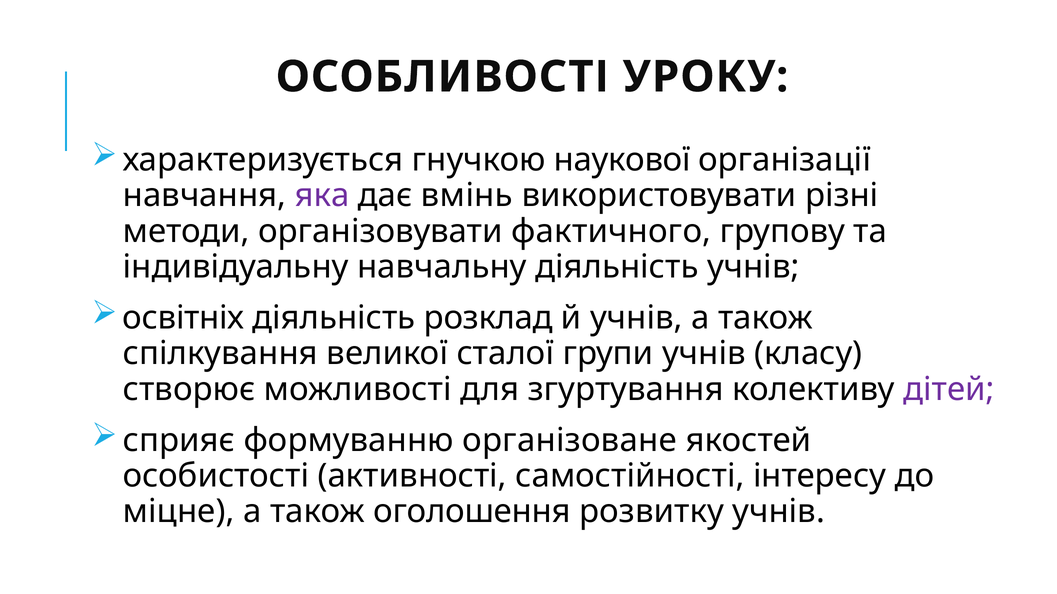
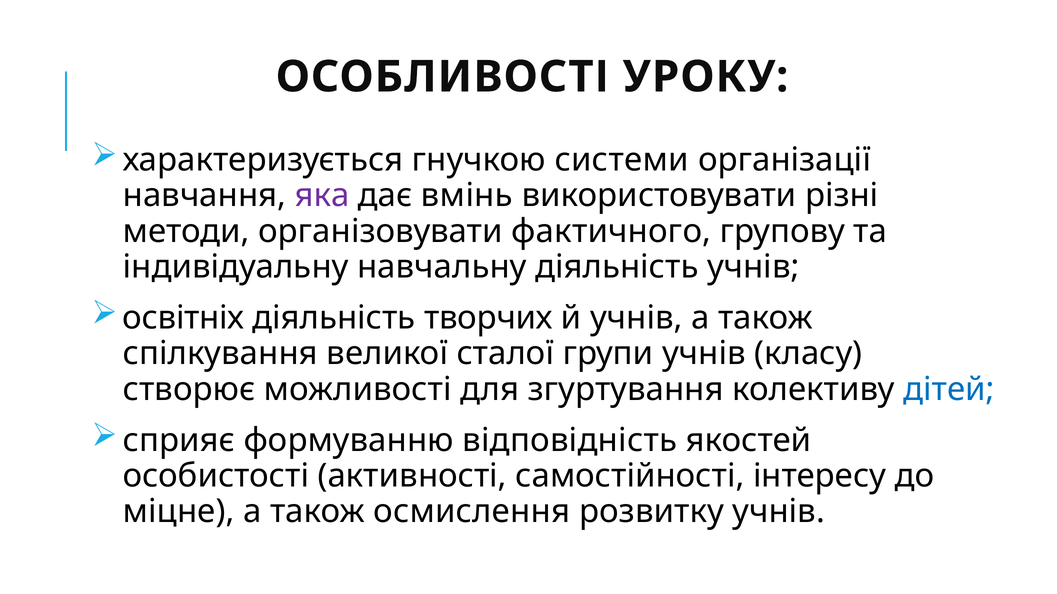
наукової: наукової -> системи (622, 160)
розклад: розклад -> творчих (488, 318)
дітей colour: purple -> blue (949, 390)
організоване: організоване -> відповідність (570, 441)
оголошення: оголошення -> осмислення (472, 512)
